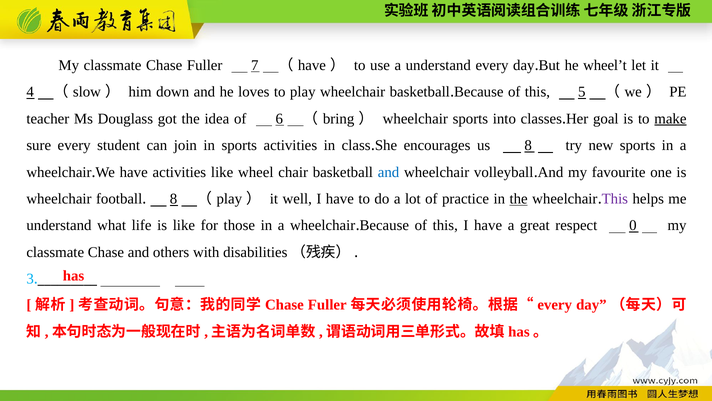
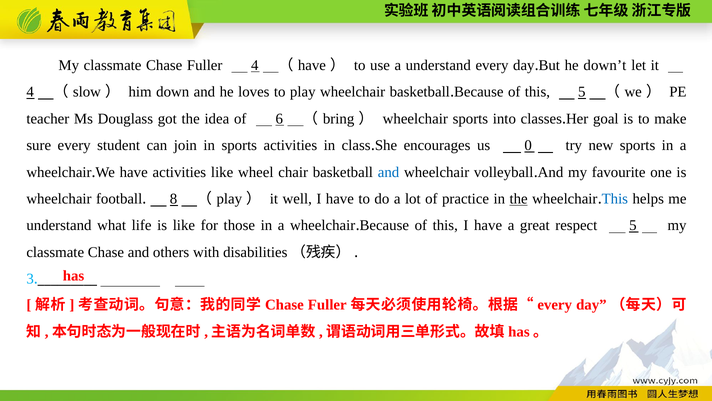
Fuller 7: 7 -> 4 (255, 65)
wheel’t: wheel’t -> down’t (605, 65)
make underline: present -> none (670, 119)
us 8: 8 -> 0 (528, 145)
This colour: purple -> blue (615, 199)
respect 0: 0 -> 5 (633, 225)
